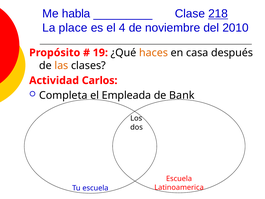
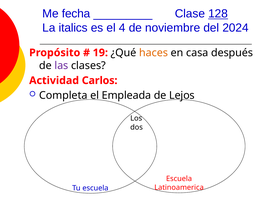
habla: habla -> fecha (76, 14)
218: 218 -> 128 (218, 14)
place: place -> italics (73, 28)
2010: 2010 -> 2024 (236, 28)
las colour: orange -> purple (61, 65)
Bank: Bank -> Lejos (182, 95)
